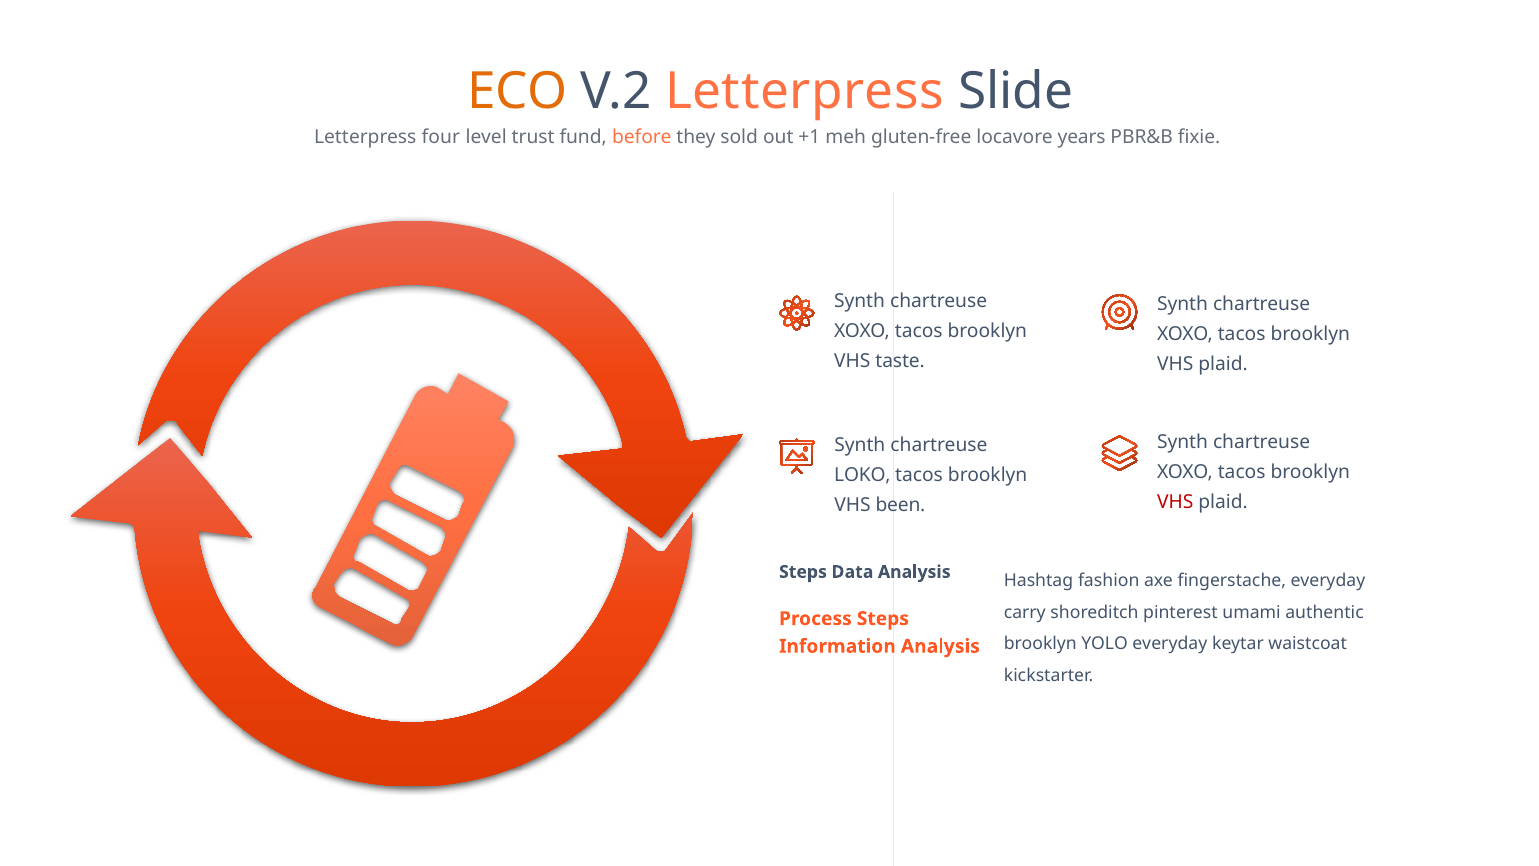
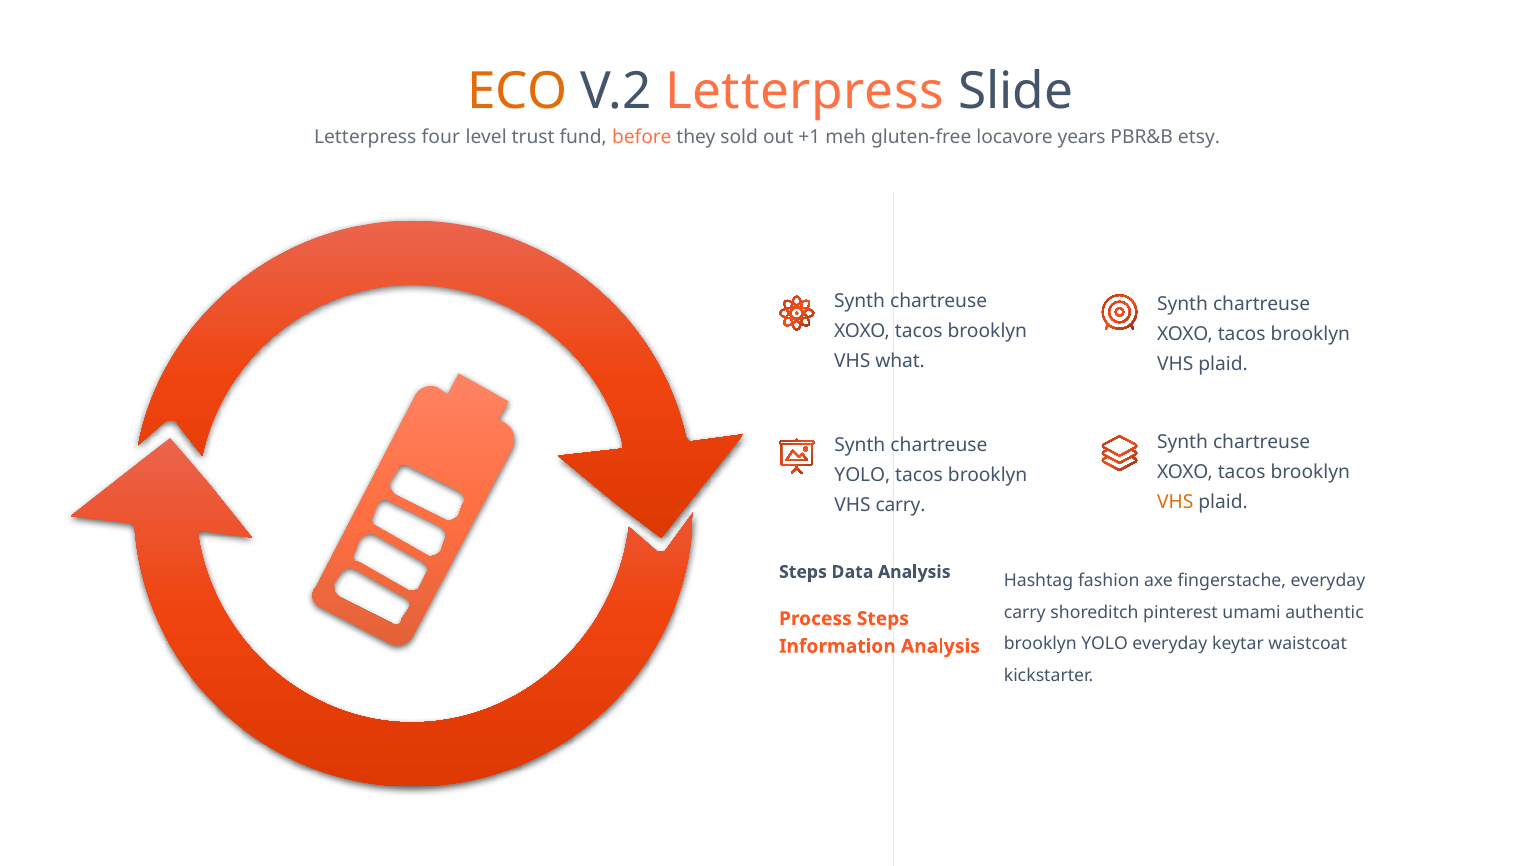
fixie: fixie -> etsy (1199, 137)
taste: taste -> what (900, 361)
LOKO: LOKO -> YOLO (862, 475)
VHS colour: red -> orange (1175, 502)
VHS been: been -> carry (901, 505)
